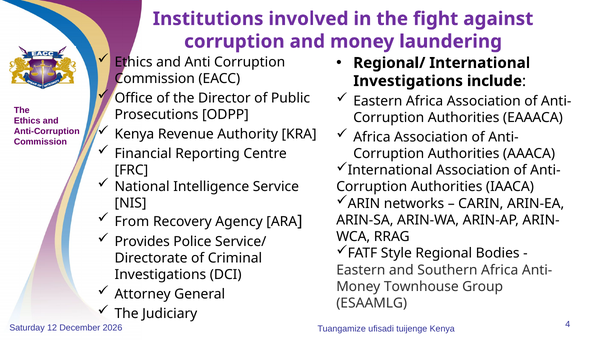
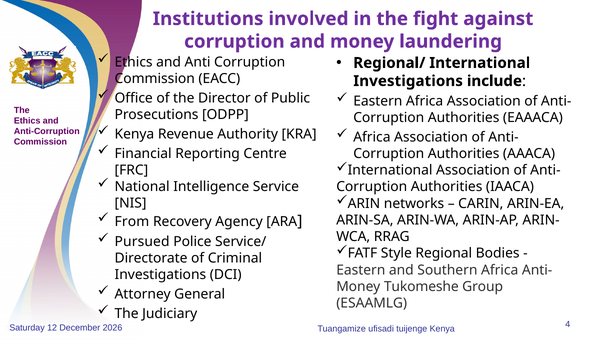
Provides: Provides -> Pursued (142, 242)
Townhouse: Townhouse -> Tukomeshe (421, 287)
